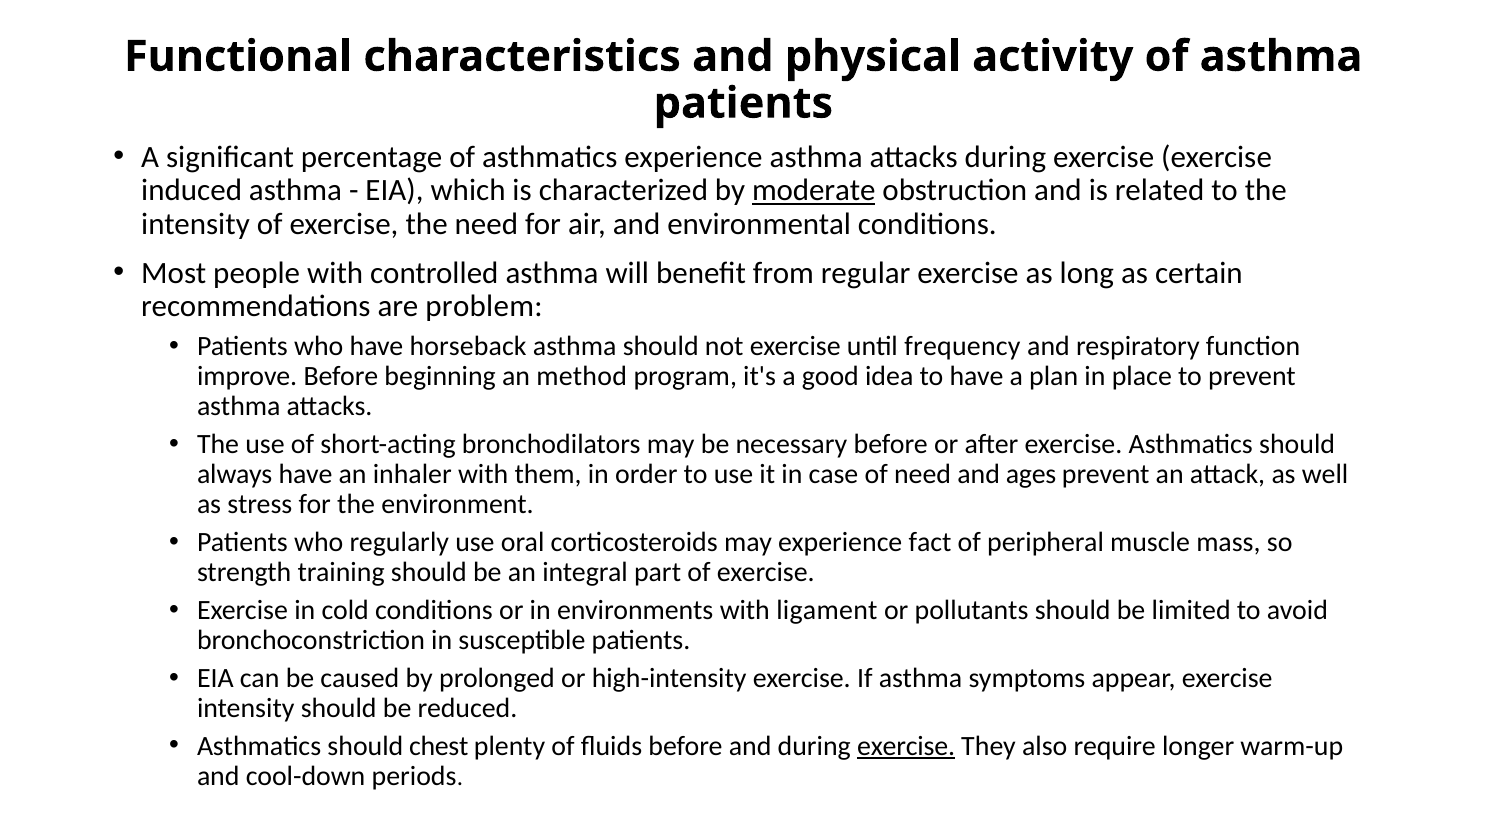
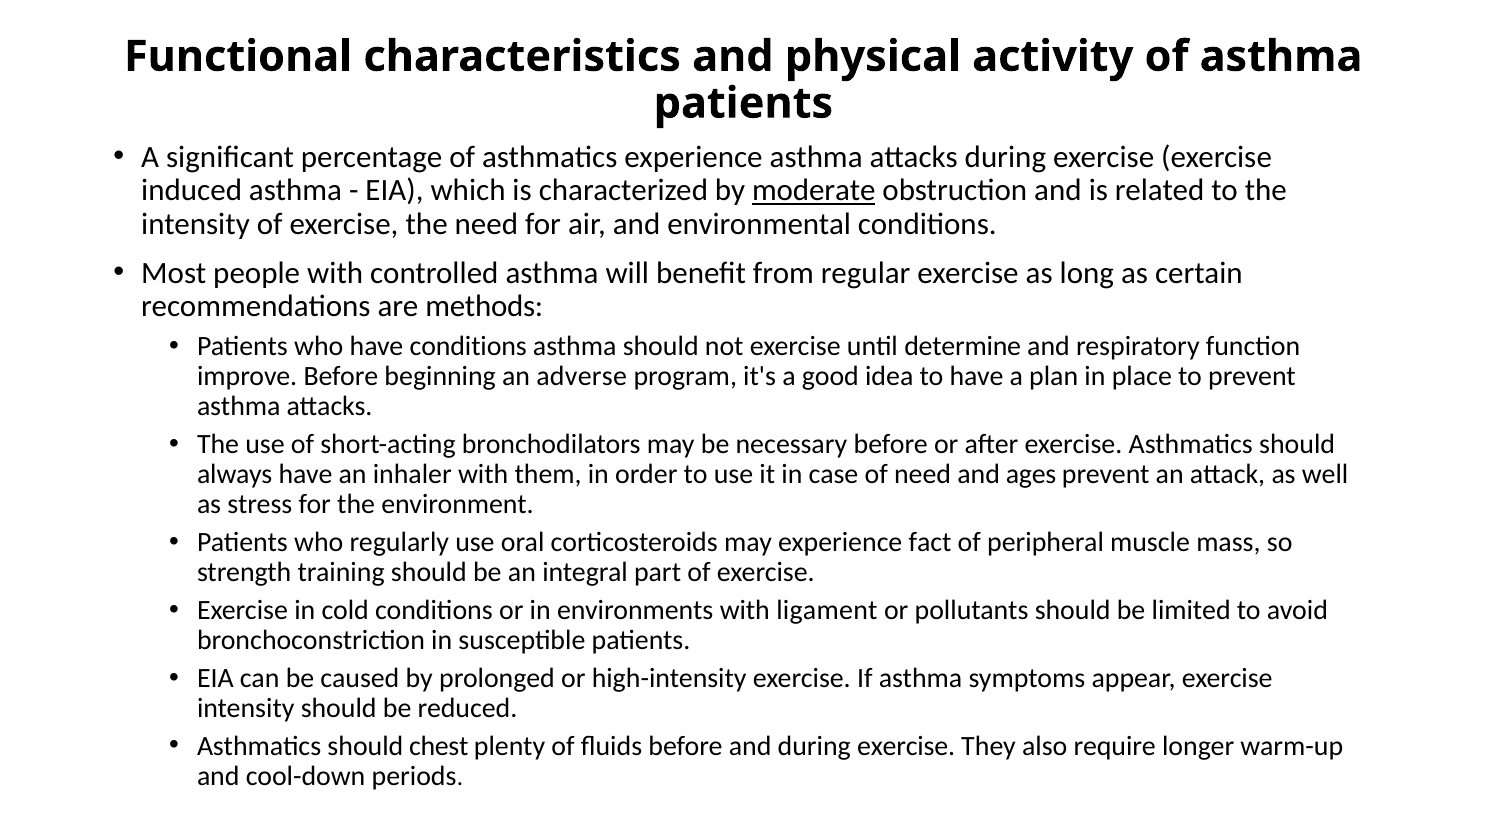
problem: problem -> methods (484, 307)
have horseback: horseback -> conditions (468, 346)
frequency: frequency -> determine (963, 346)
method: method -> adverse (582, 376)
exercise underline: present -> none (906, 746)
